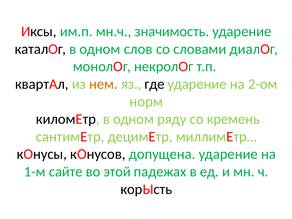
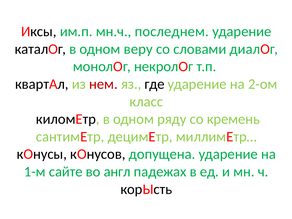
значимость: значимость -> последнем (172, 32)
слов: слов -> веру (138, 49)
нем colour: orange -> red (103, 84)
норм: норм -> класс (146, 102)
этой: этой -> англ (117, 172)
